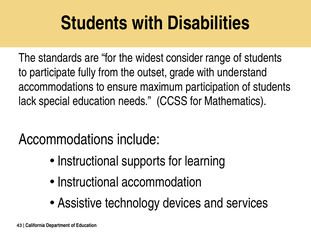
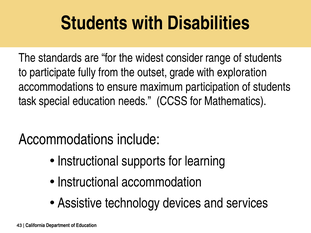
understand: understand -> exploration (242, 72)
lack: lack -> task (28, 101)
